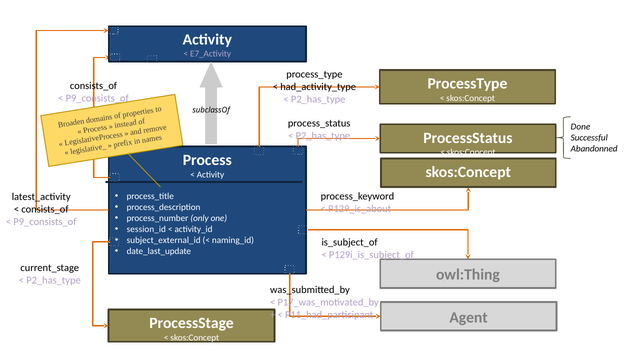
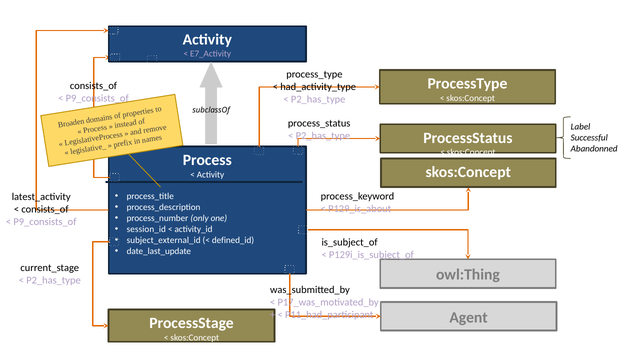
Done: Done -> Label (581, 127)
naming_id: naming_id -> defined_id (233, 240)
